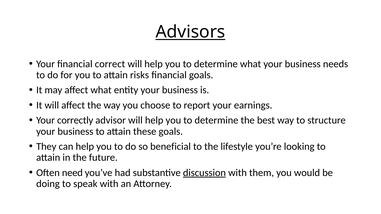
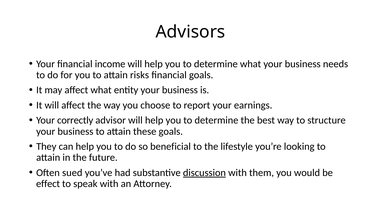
Advisors underline: present -> none (190, 32)
correct: correct -> income (110, 64)
need: need -> sued (72, 173)
doing: doing -> effect (48, 184)
